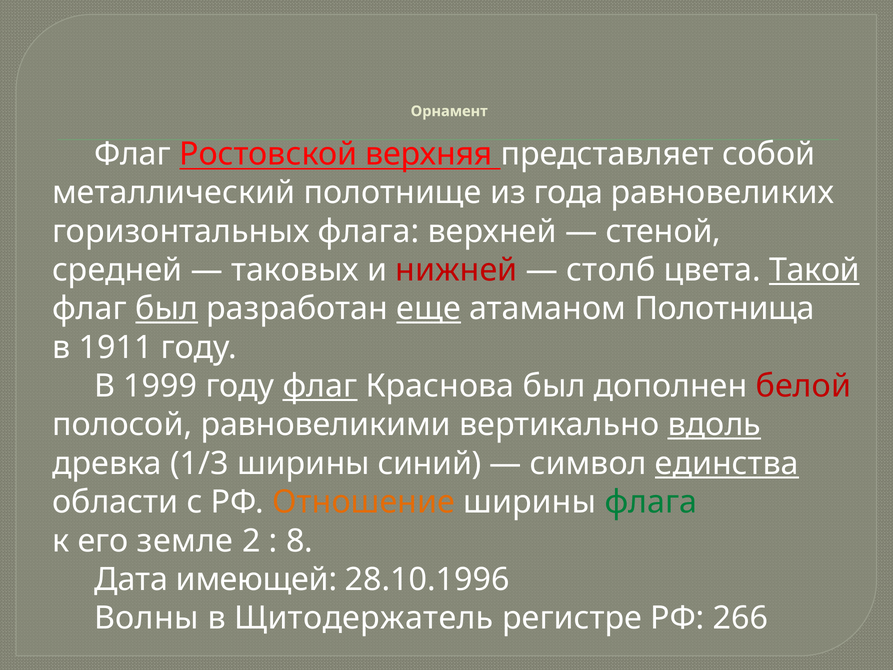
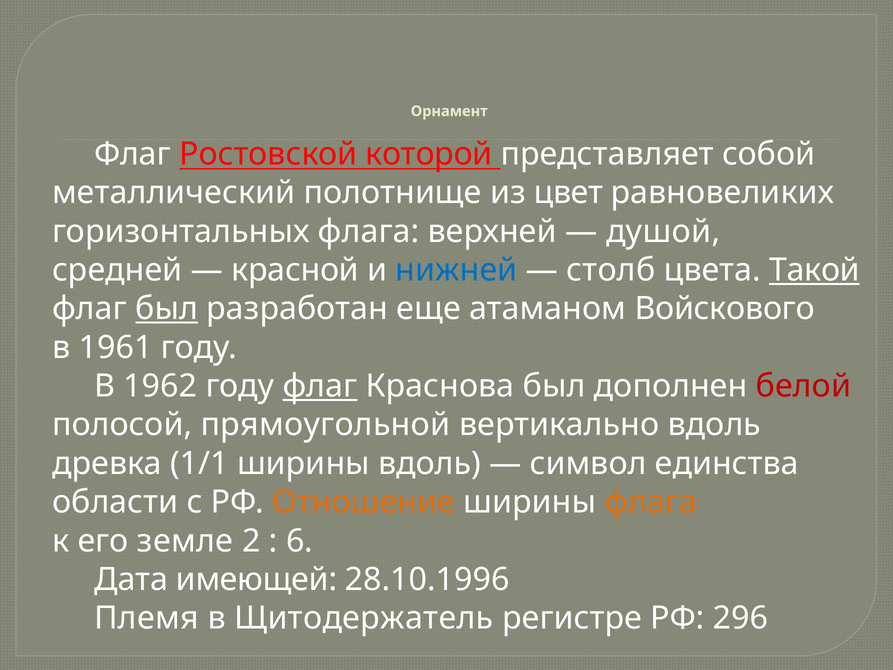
верхняя: верхняя -> которой (429, 154)
года: года -> цвет (568, 193)
стеной: стеной -> душой (663, 231)
таковых: таковых -> красной (295, 270)
нижней colour: red -> blue (456, 270)
еще underline: present -> none (429, 309)
Полотнища: Полотнища -> Войскового (725, 309)
1911: 1911 -> 1961 (116, 347)
1999: 1999 -> 1962 (160, 386)
равновеликими: равновеликими -> прямоугольной (325, 425)
вдоль underline: present -> none (714, 425)
1/3: 1/3 -> 1/1 (199, 463)
ширины синий: синий -> вдоль (429, 463)
единства underline: present -> none (727, 463)
флага colour: green -> orange (651, 502)
8: 8 -> 6 (300, 541)
Волны: Волны -> Племя (147, 618)
266: 266 -> 296 (740, 618)
